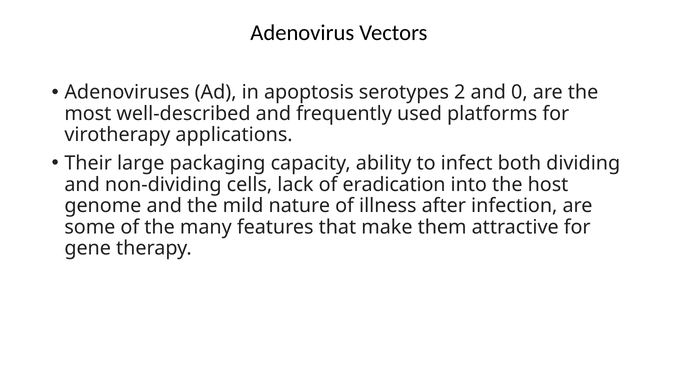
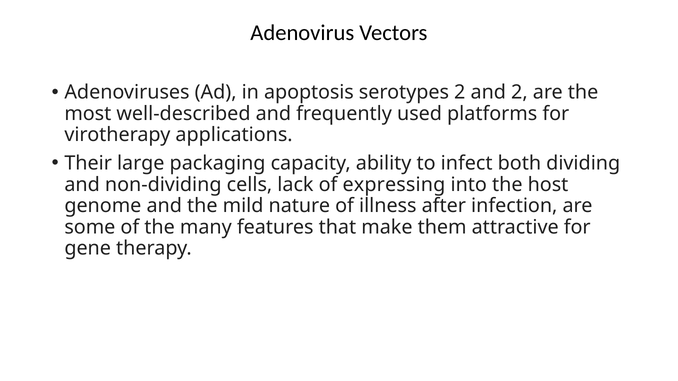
and 0: 0 -> 2 (519, 92)
eradication: eradication -> expressing (394, 185)
